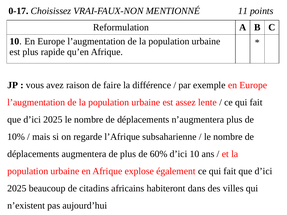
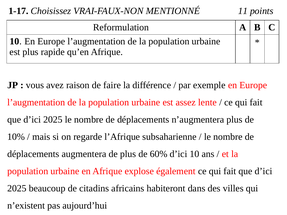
0-17: 0-17 -> 1-17 (18, 11)
